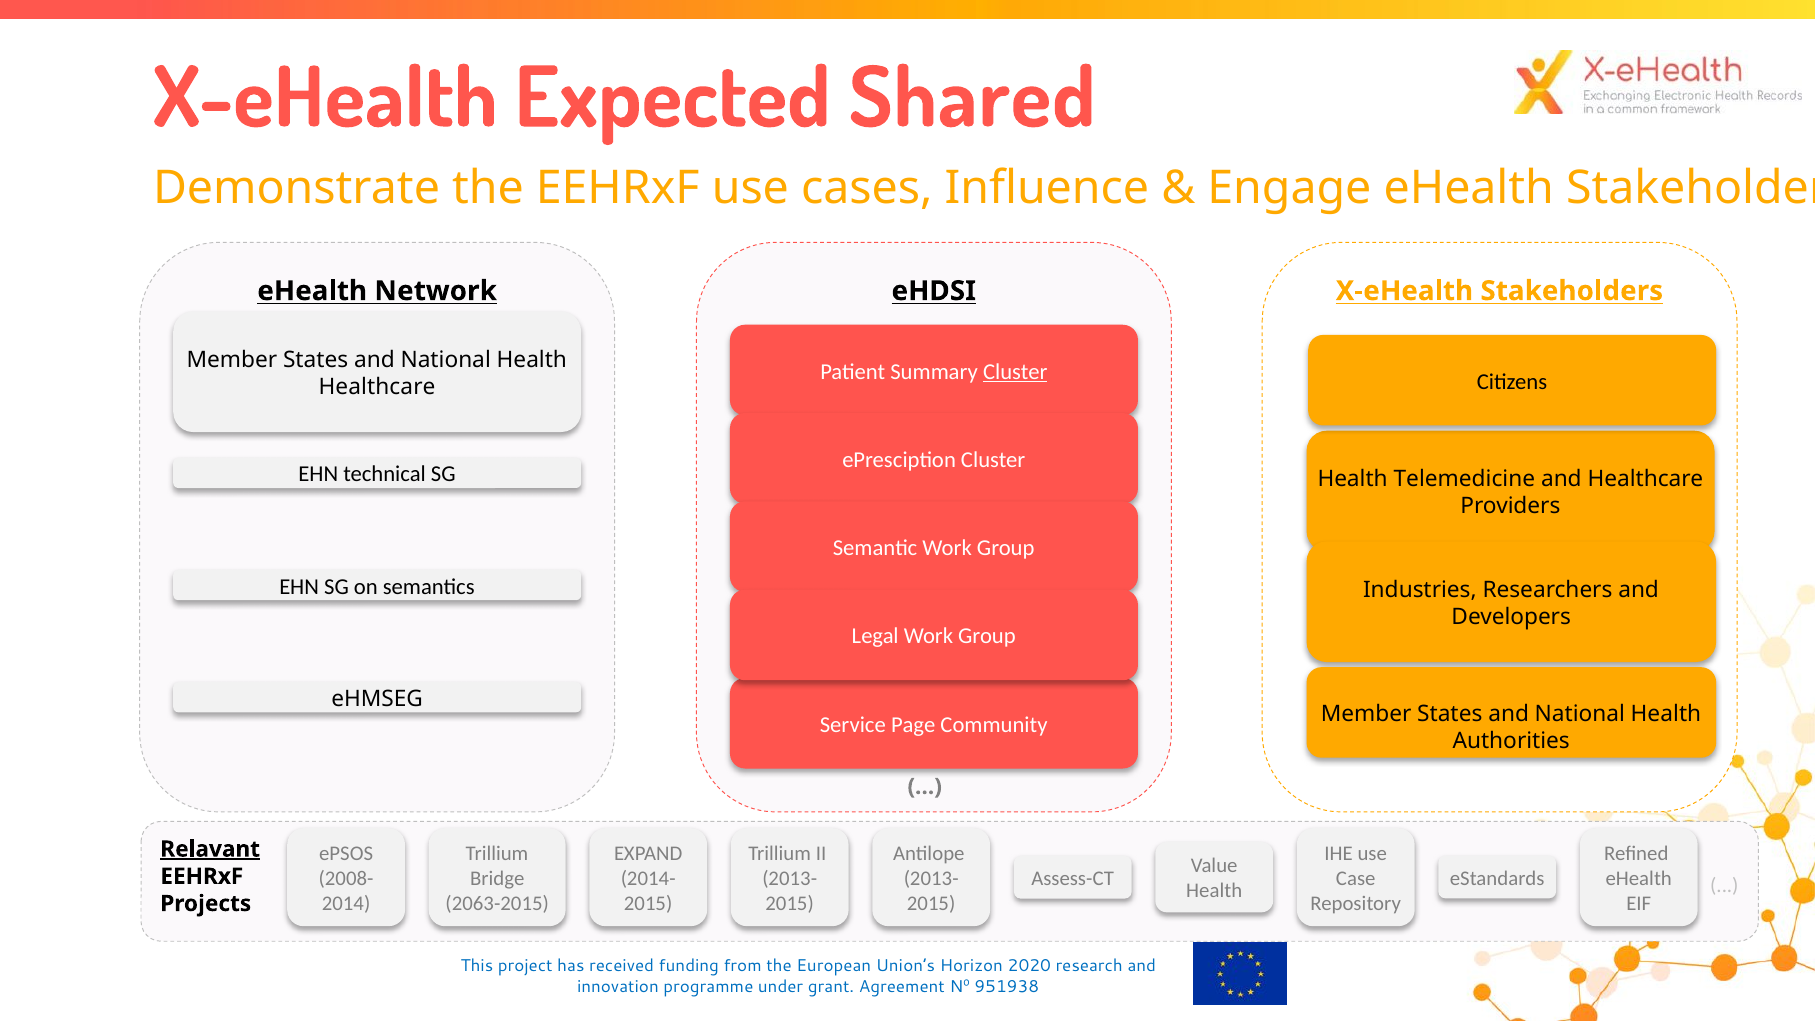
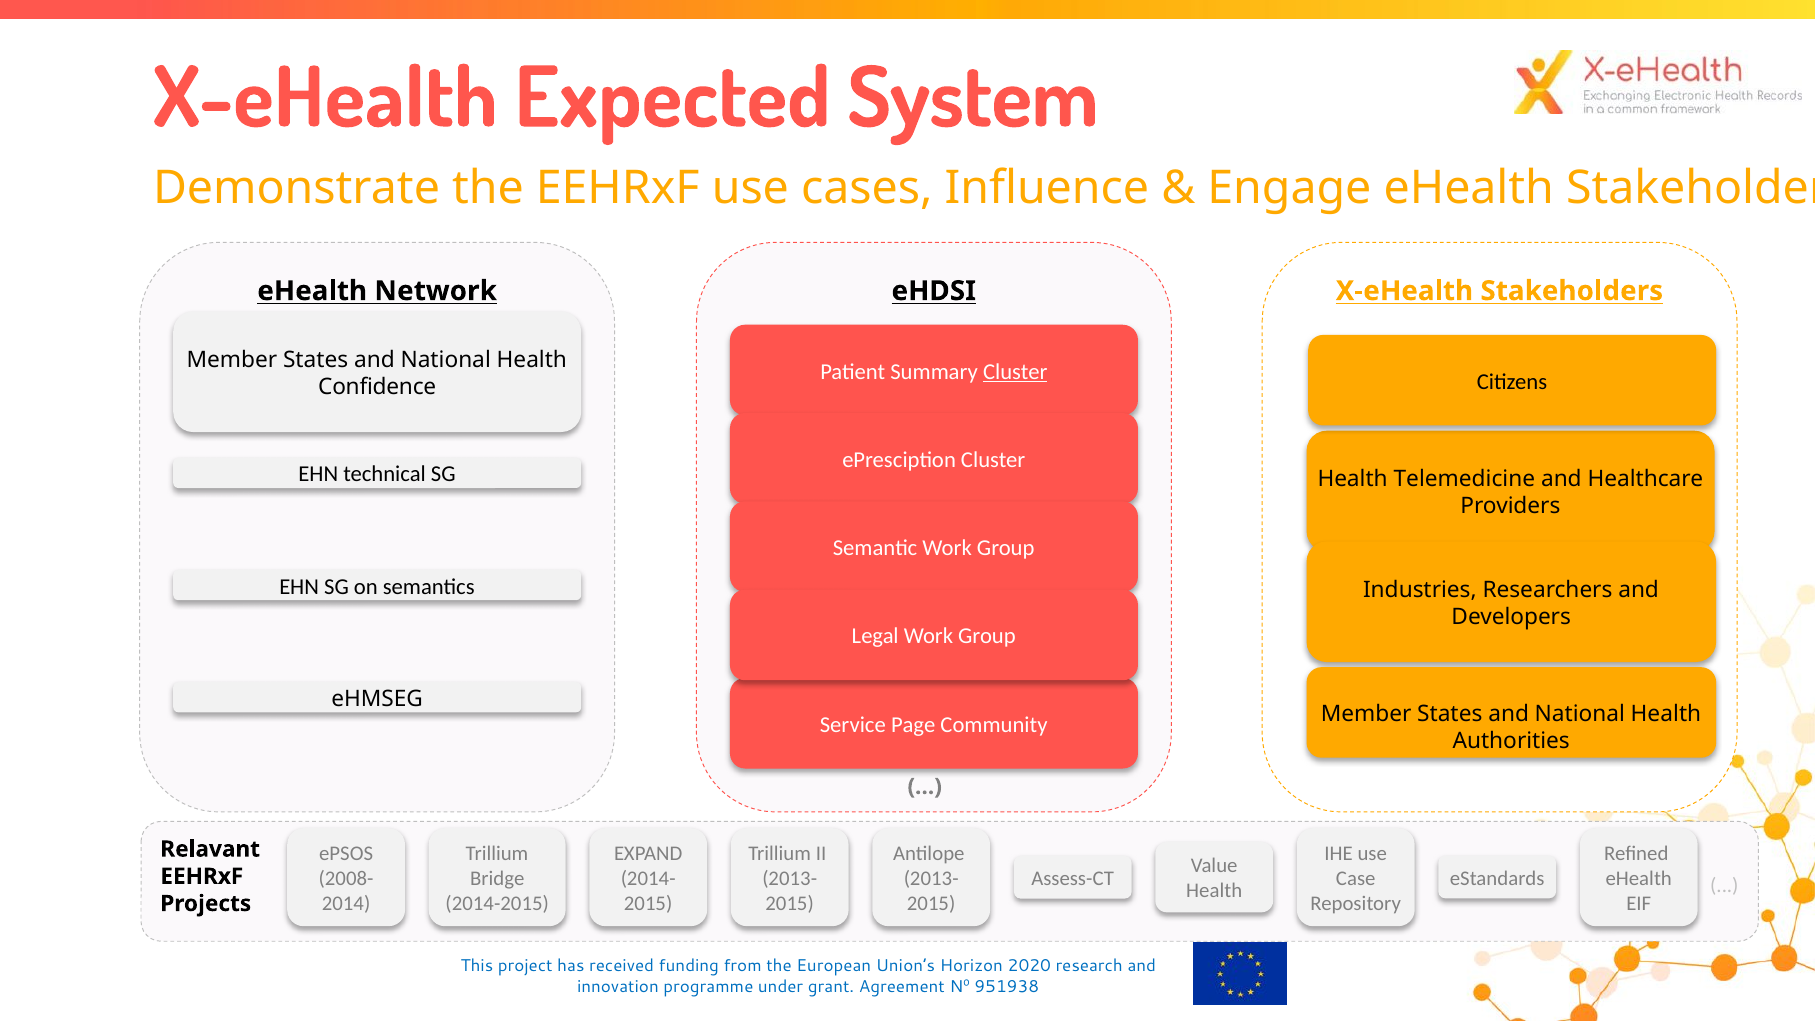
Shared: Shared -> System (973, 99)
Healthcare: Healthcare -> Confidence (377, 387)
Relavant underline: present -> none (210, 849)
2063-2015: 2063-2015 -> 2014-2015 (497, 904)
